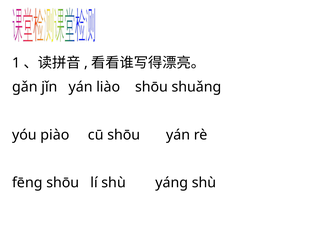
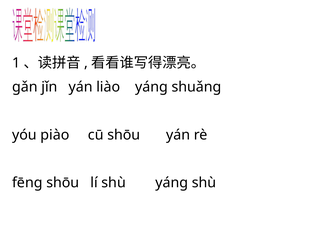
liào shōu: shōu -> yánɡ (151, 87)
